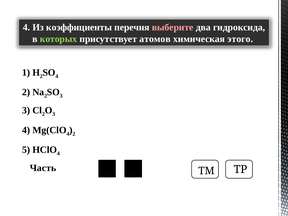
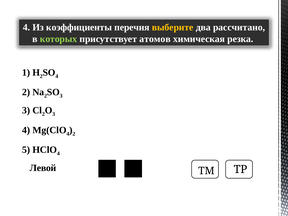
выберите colour: pink -> yellow (173, 27)
гидроксида: гидроксида -> рассчитано (239, 27)
этого: этого -> резка (240, 39)
Часть: Часть -> Левой (43, 168)
